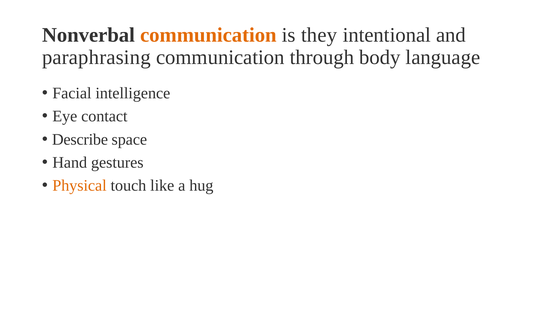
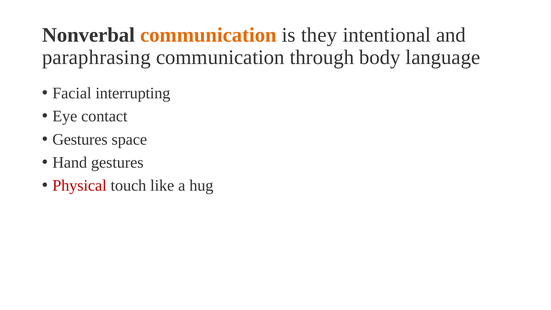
intelligence: intelligence -> interrupting (133, 93)
Describe: Describe -> Gestures (80, 139)
Physical colour: orange -> red (79, 186)
